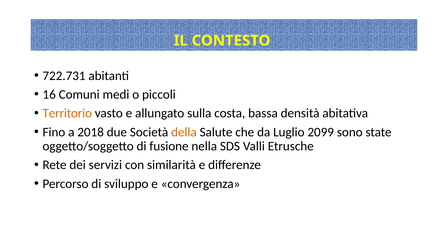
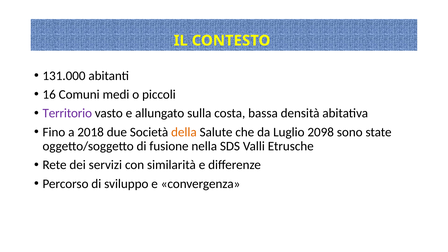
722.731: 722.731 -> 131.000 (64, 76)
Territorio colour: orange -> purple (67, 113)
2099: 2099 -> 2098 (321, 132)
